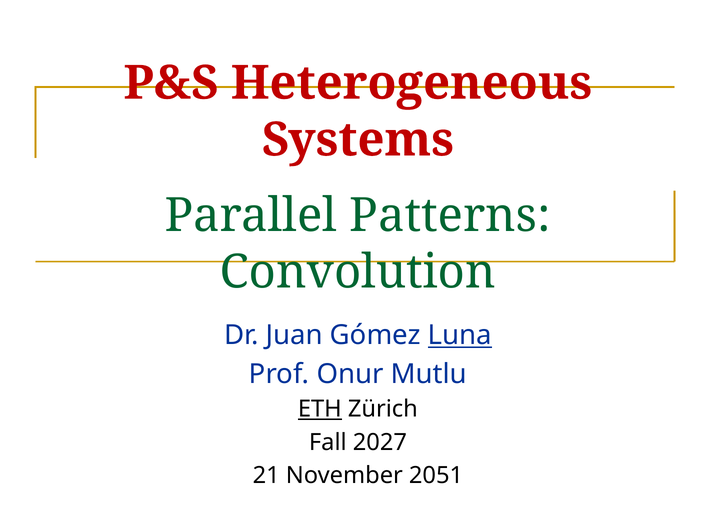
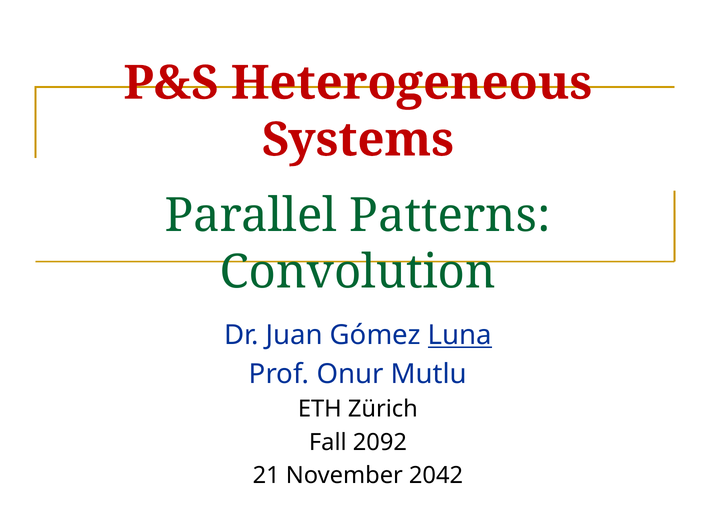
ETH underline: present -> none (320, 410)
2027: 2027 -> 2092 (380, 443)
2051: 2051 -> 2042 (436, 476)
